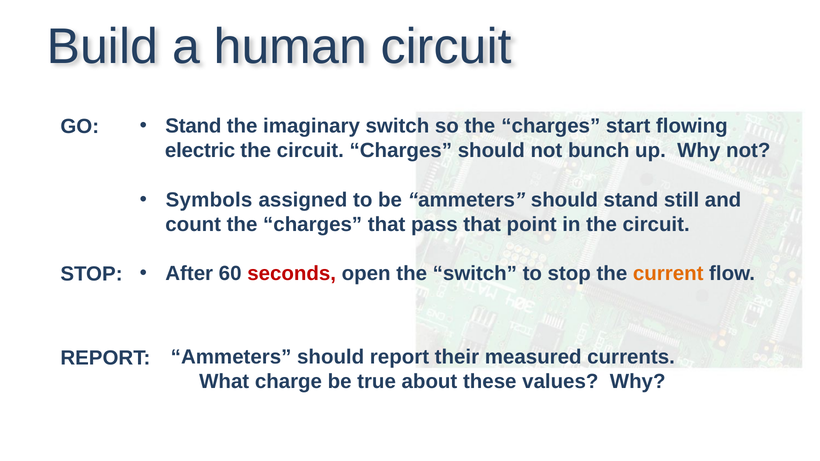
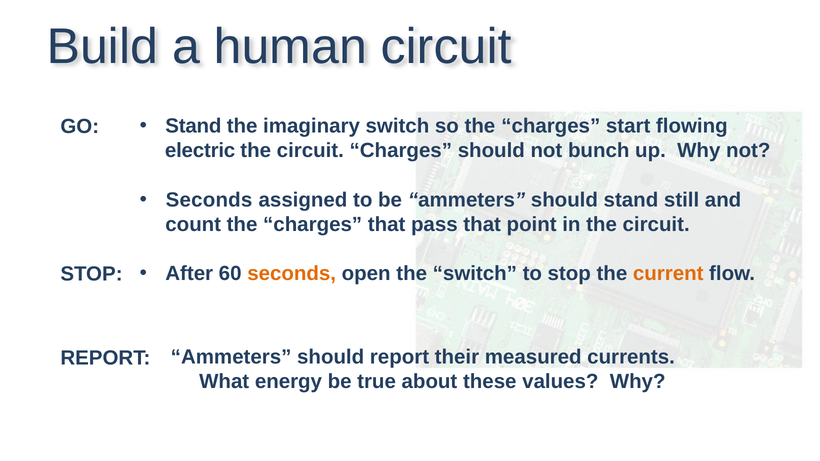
Symbols: Symbols -> Seconds (209, 200)
seconds colour: red -> orange (292, 274)
charge: charge -> energy (288, 382)
